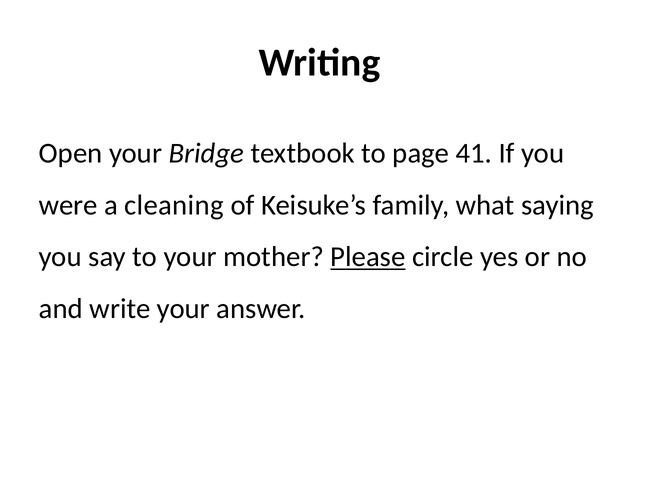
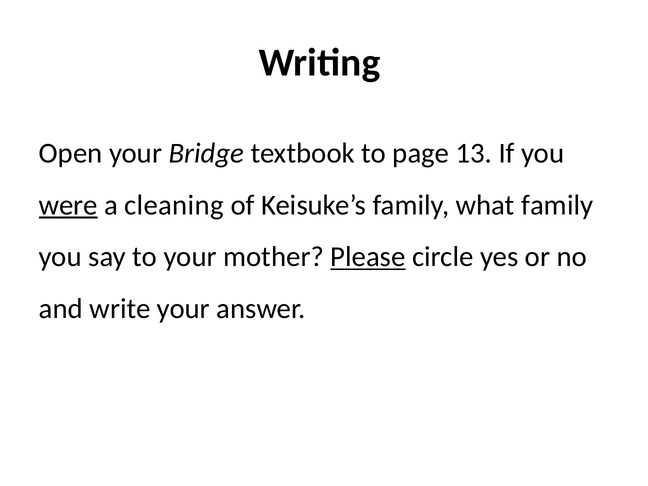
41: 41 -> 13 (474, 153)
were underline: none -> present (68, 205)
what saying: saying -> family (557, 205)
